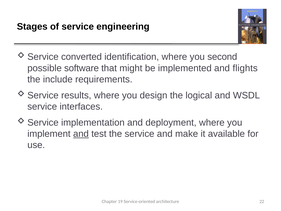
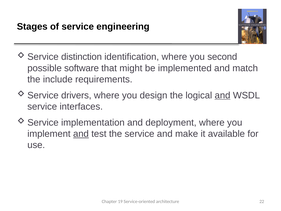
converted: converted -> distinction (82, 57)
flights: flights -> match (245, 68)
results: results -> drivers (76, 95)
and underline: none -> present (223, 95)
